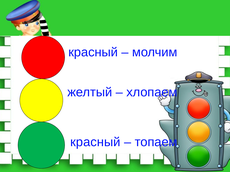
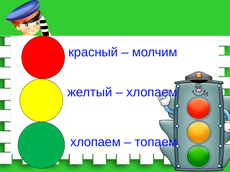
красный: красный -> хлопаем (95, 143)
